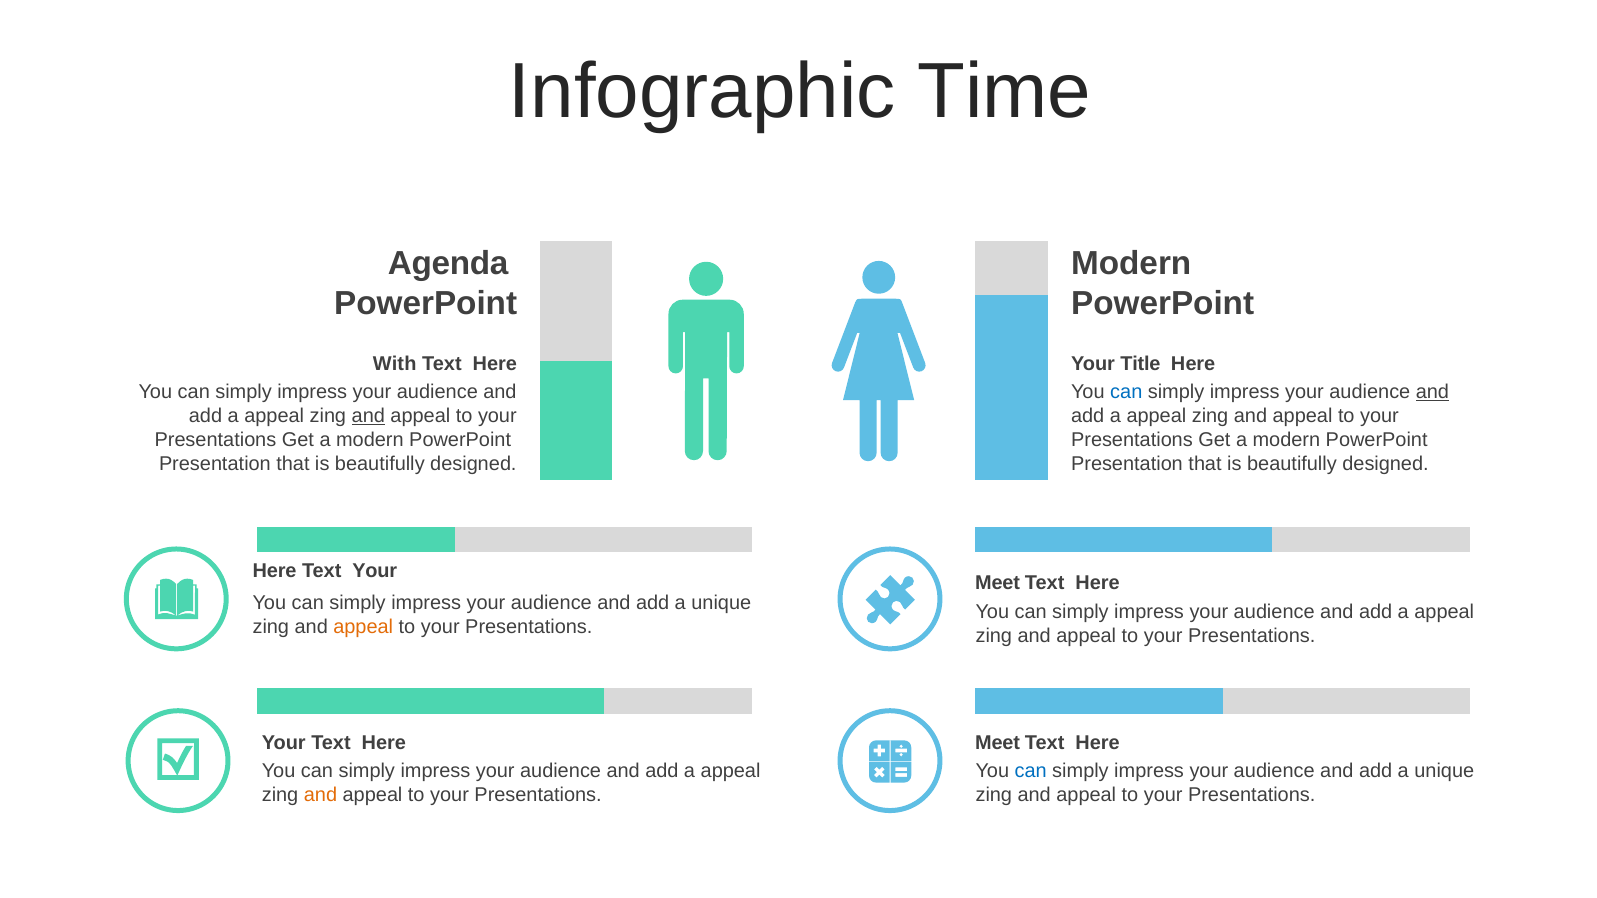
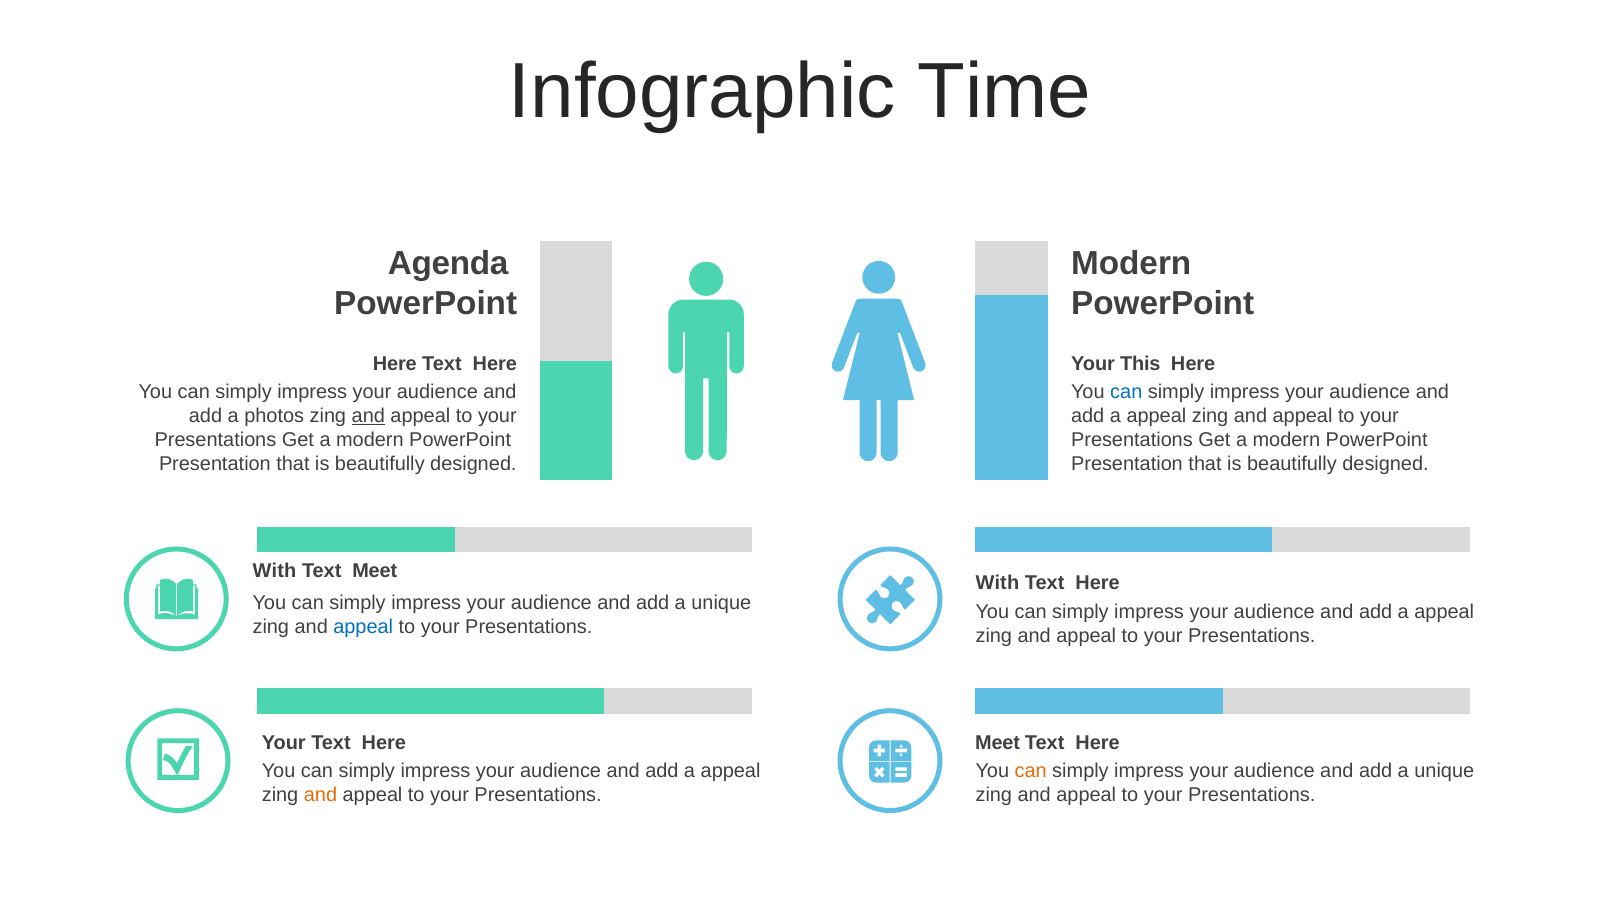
With: With -> Here (395, 364)
Title: Title -> This (1140, 364)
and underline: present -> none (1432, 392)
appeal: appeal -> photos (274, 416)
Here: Here -> With (274, 571)
Text Your: Your -> Meet (375, 571)
Meet: Meet -> With (997, 584)
appeal colour: orange -> blue (363, 627)
can colour: blue -> orange (1031, 771)
